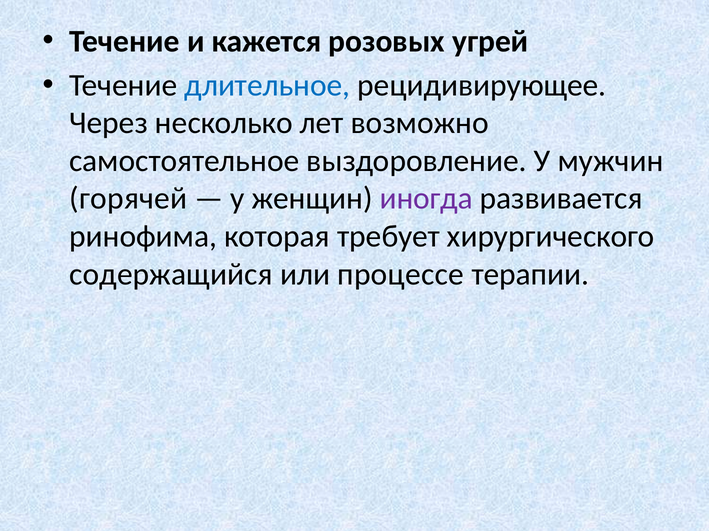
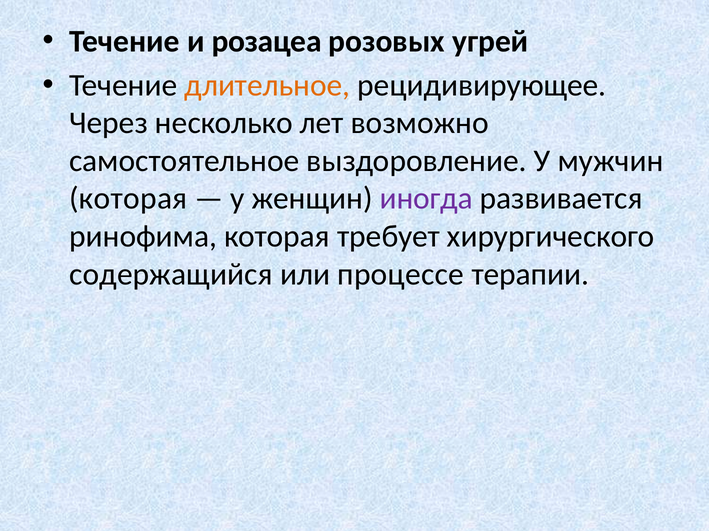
кажется: кажется -> розацеа (267, 41)
длительное colour: blue -> orange (267, 85)
горячей: горячей -> которая (128, 199)
